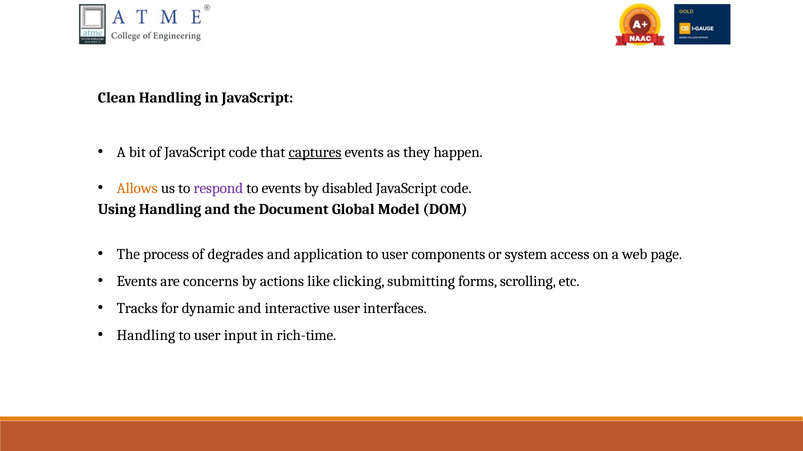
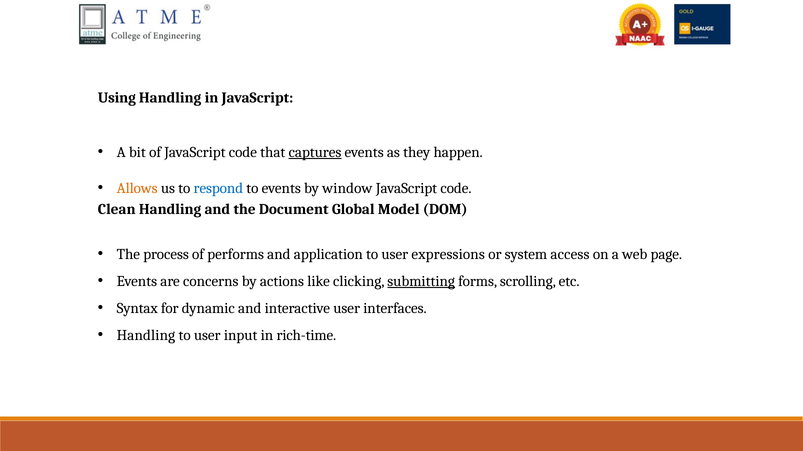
Clean: Clean -> Using (117, 98)
respond colour: purple -> blue (218, 188)
disabled: disabled -> window (347, 188)
Using: Using -> Clean (117, 209)
degrades: degrades -> performs (236, 255)
components: components -> expressions (448, 255)
submitting underline: none -> present (421, 282)
Tracks: Tracks -> Syntax (137, 309)
